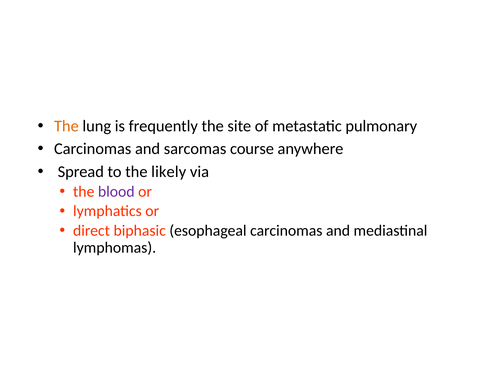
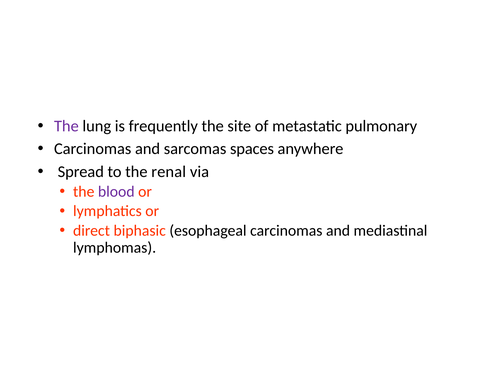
The colour: orange -> purple (66, 126)
course: course -> spaces (252, 149)
likely: likely -> renal (169, 172)
